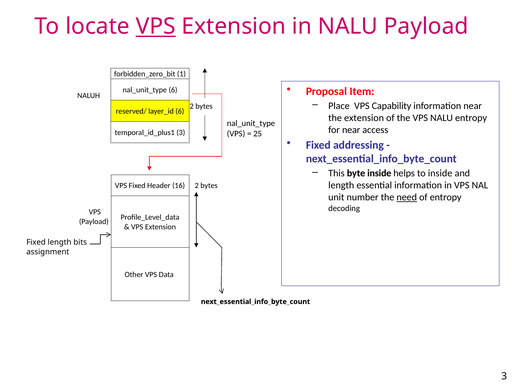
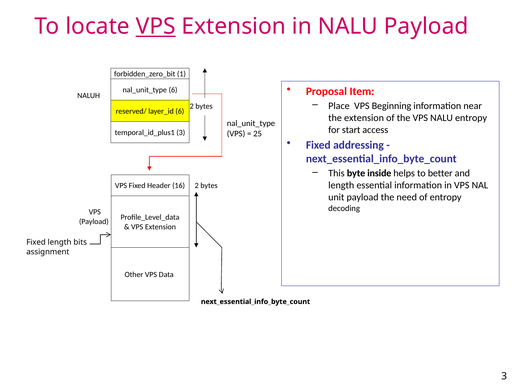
Capability: Capability -> Beginning (392, 106)
for near: near -> start (351, 130)
to inside: inside -> better (440, 173)
unit number: number -> payload (363, 197)
need underline: present -> none (407, 197)
